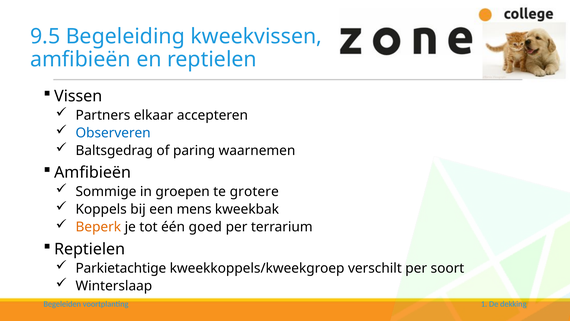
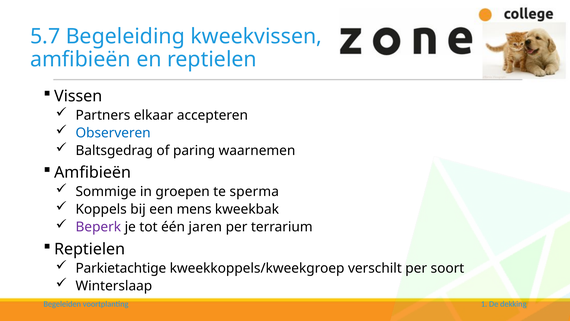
9.5: 9.5 -> 5.7 (45, 36)
grotere: grotere -> sperma (254, 191)
Beperk colour: orange -> purple (98, 227)
goed: goed -> jaren (205, 227)
